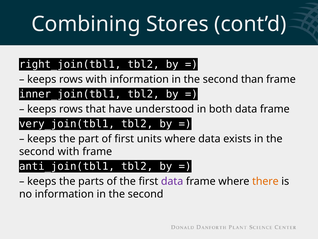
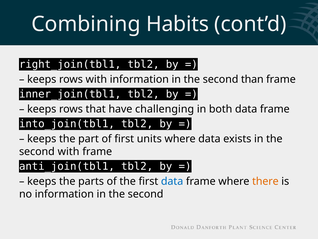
Stores: Stores -> Habits (177, 24)
understood: understood -> challenging (165, 109)
very_join(tbl1: very_join(tbl1 -> into_join(tbl1 (67, 124)
data colour: purple -> blue (172, 181)
